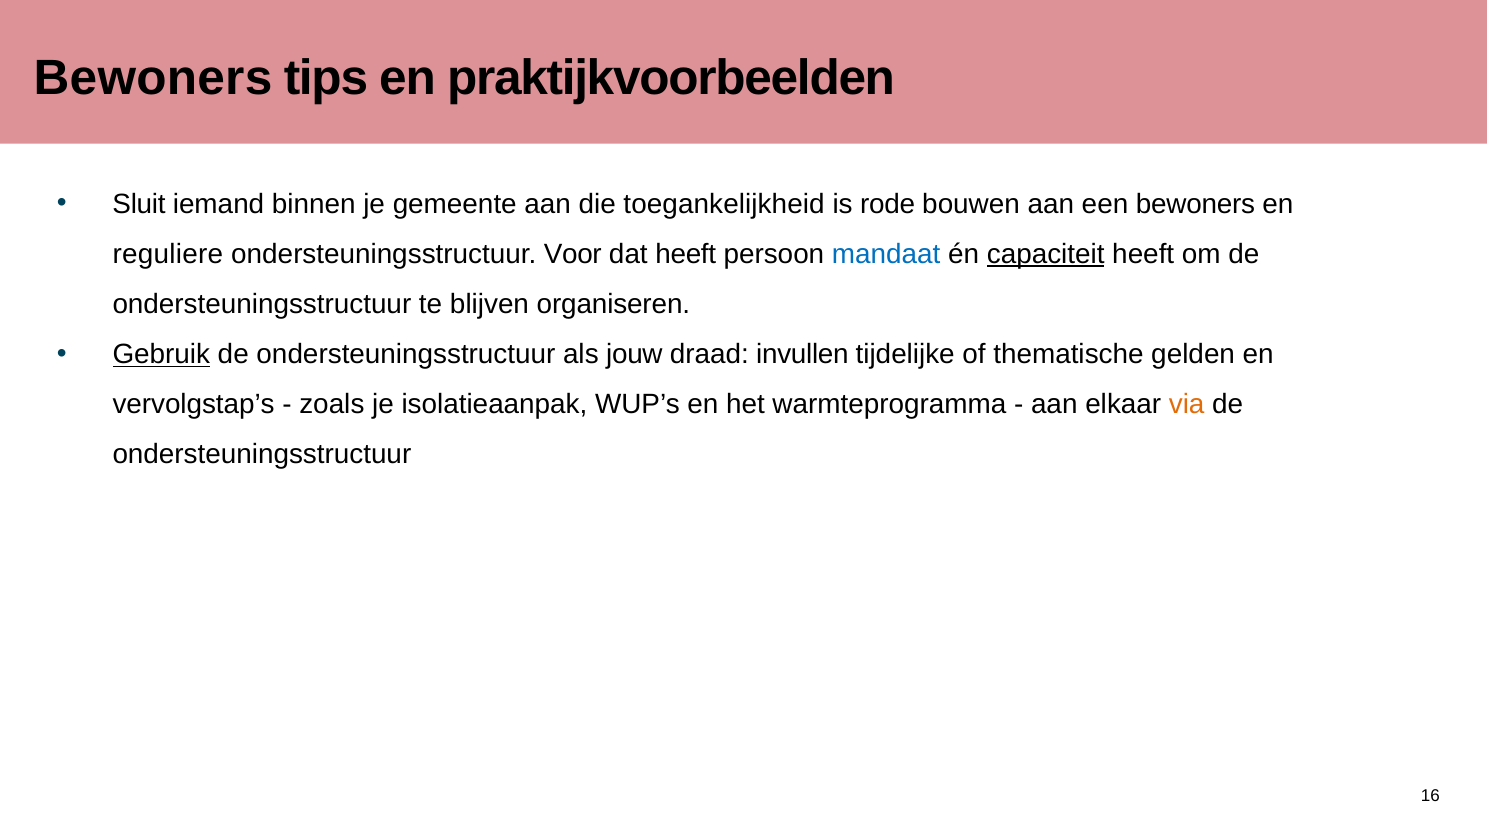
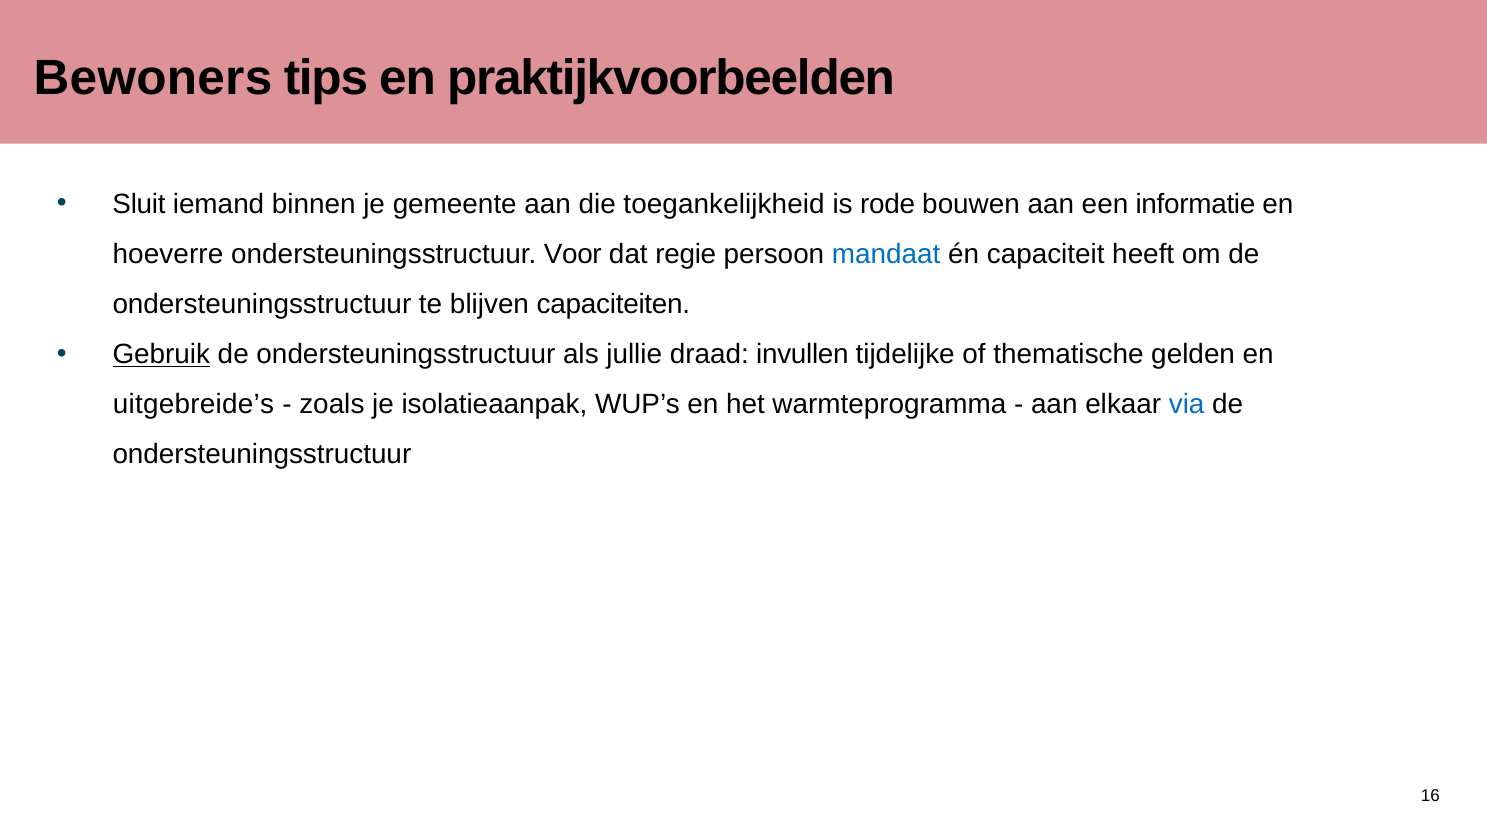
een bewoners: bewoners -> informatie (1195, 204)
reguliere: reguliere -> hoeverre (168, 254)
dat heeft: heeft -> regie (686, 254)
capaciteit underline: present -> none (1046, 254)
organiseren: organiseren -> capaciteiten (613, 304)
jouw: jouw -> jullie (634, 355)
vervolgstap’s: vervolgstap’s -> uitgebreide’s (193, 405)
via colour: orange -> blue (1187, 405)
